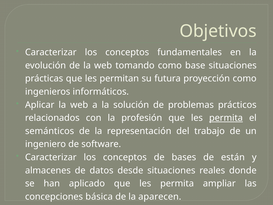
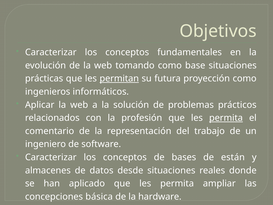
permitan underline: none -> present (119, 78)
semánticos: semánticos -> comentario (50, 131)
aparecen: aparecen -> hardware (160, 196)
